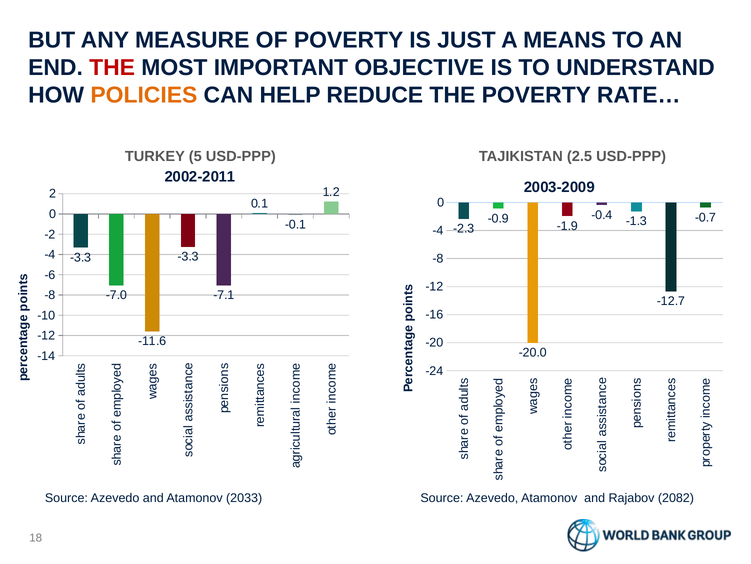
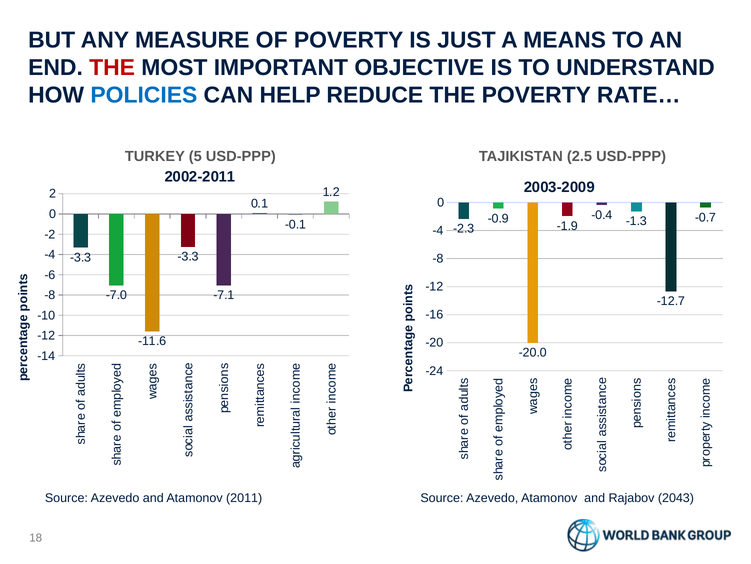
POLICIES colour: orange -> blue (144, 95)
2033: 2033 -> 2011 (244, 497)
2082: 2082 -> 2043 (676, 497)
